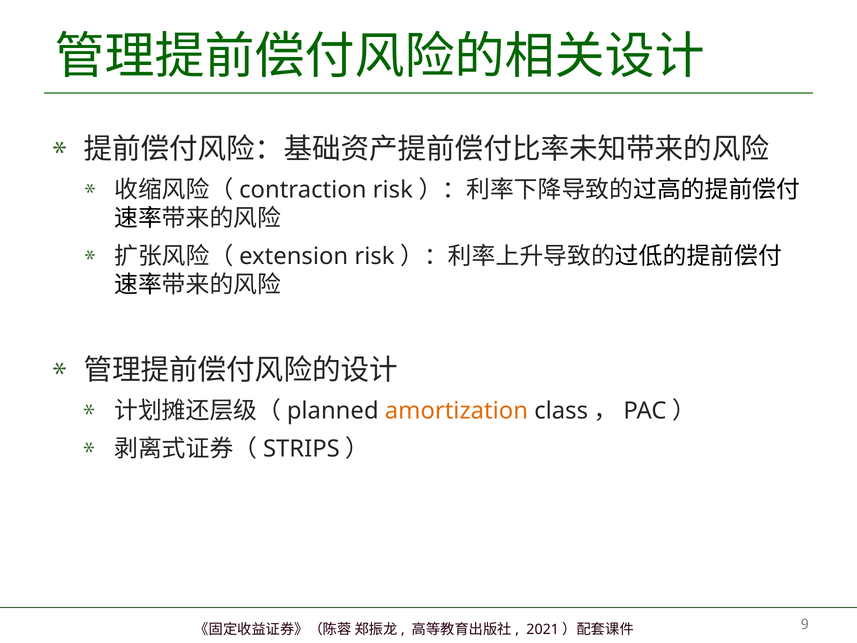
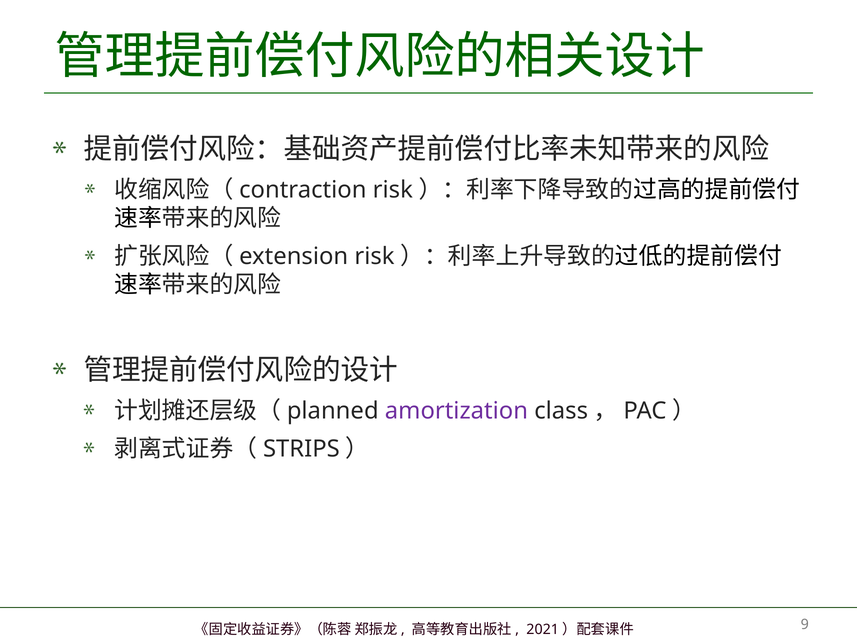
amortization colour: orange -> purple (456, 411)
